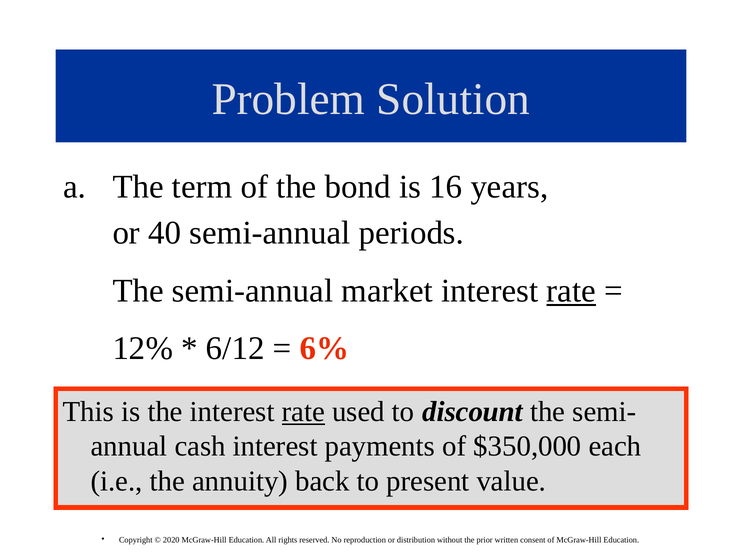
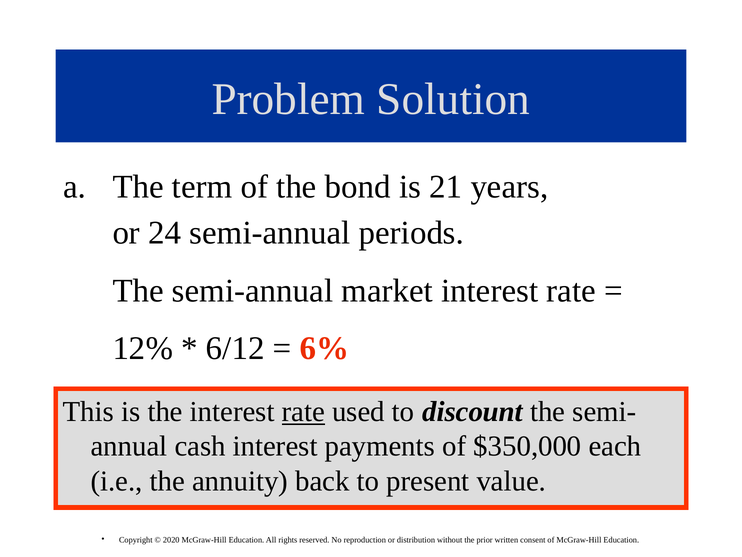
16: 16 -> 21 (446, 187)
40: 40 -> 24 (165, 233)
rate underline: present -> none (571, 290)
